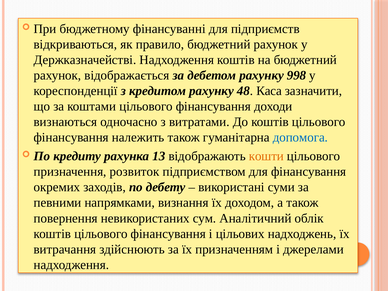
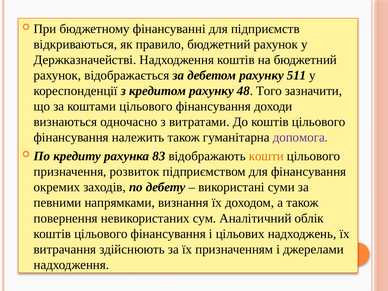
998: 998 -> 511 (297, 75)
Каса: Каса -> Того (269, 91)
допомога colour: blue -> purple (300, 137)
13: 13 -> 83 (159, 156)
